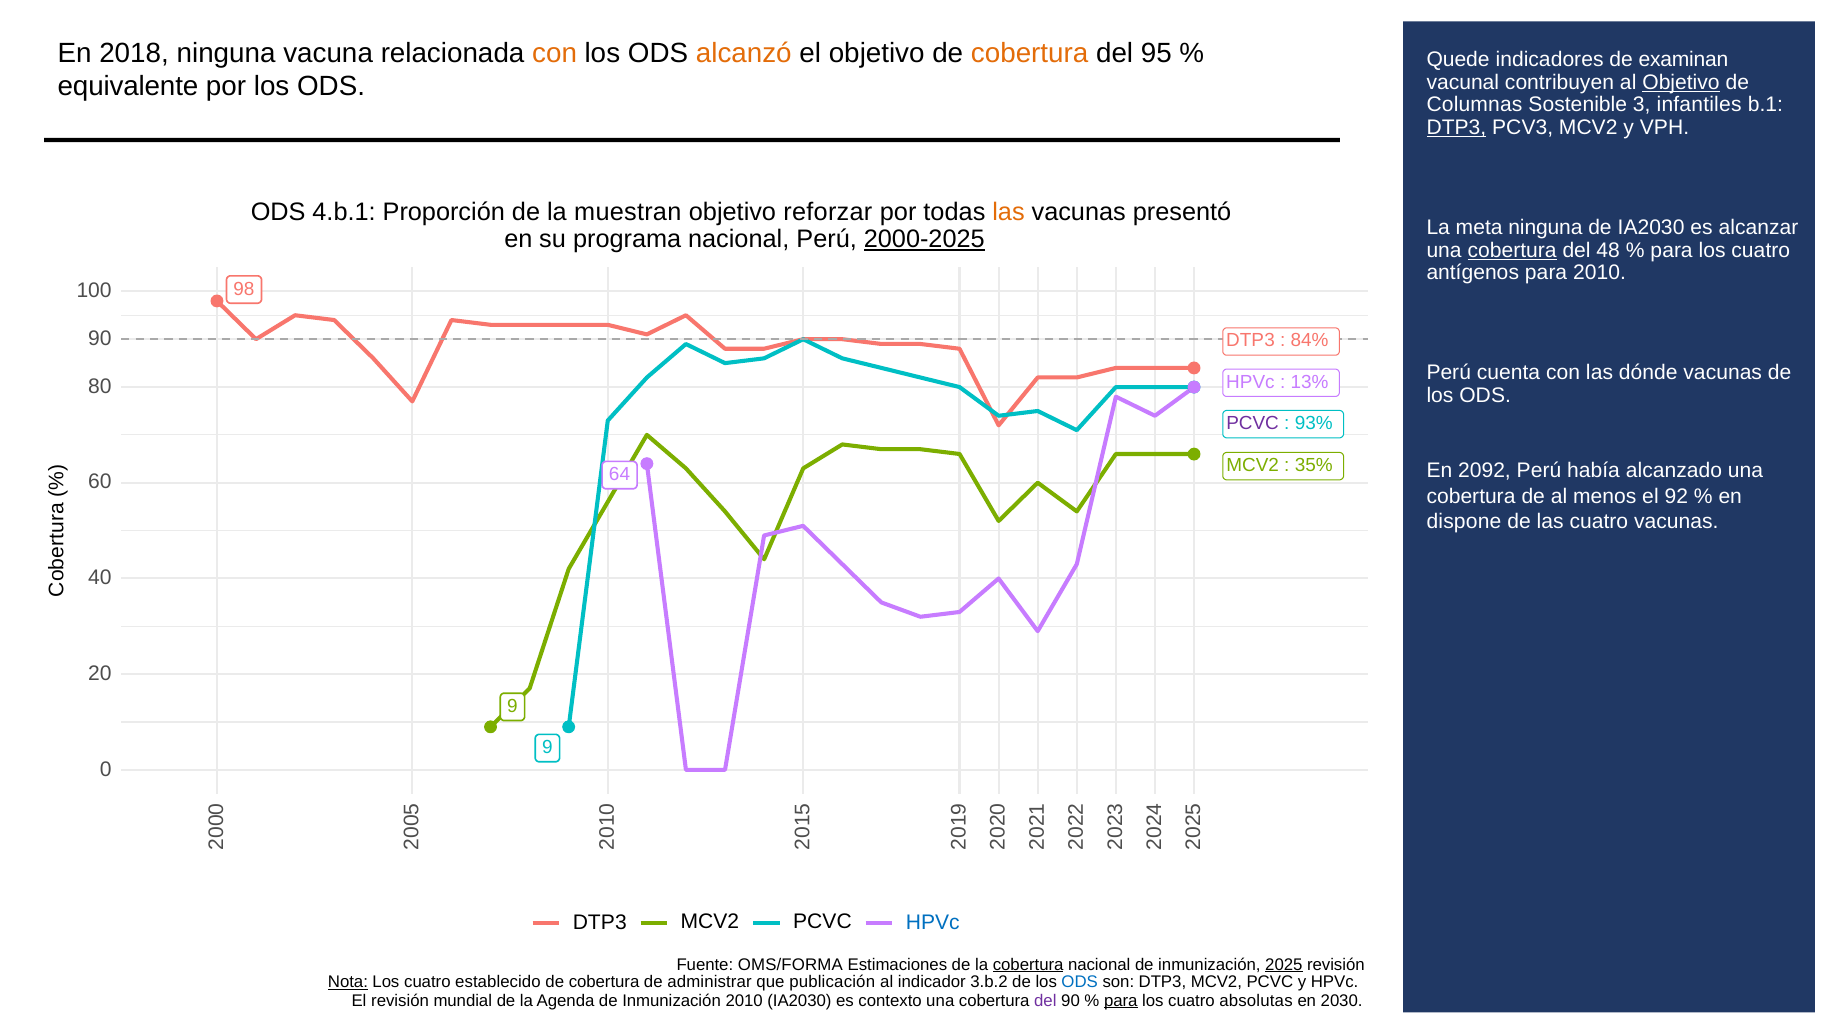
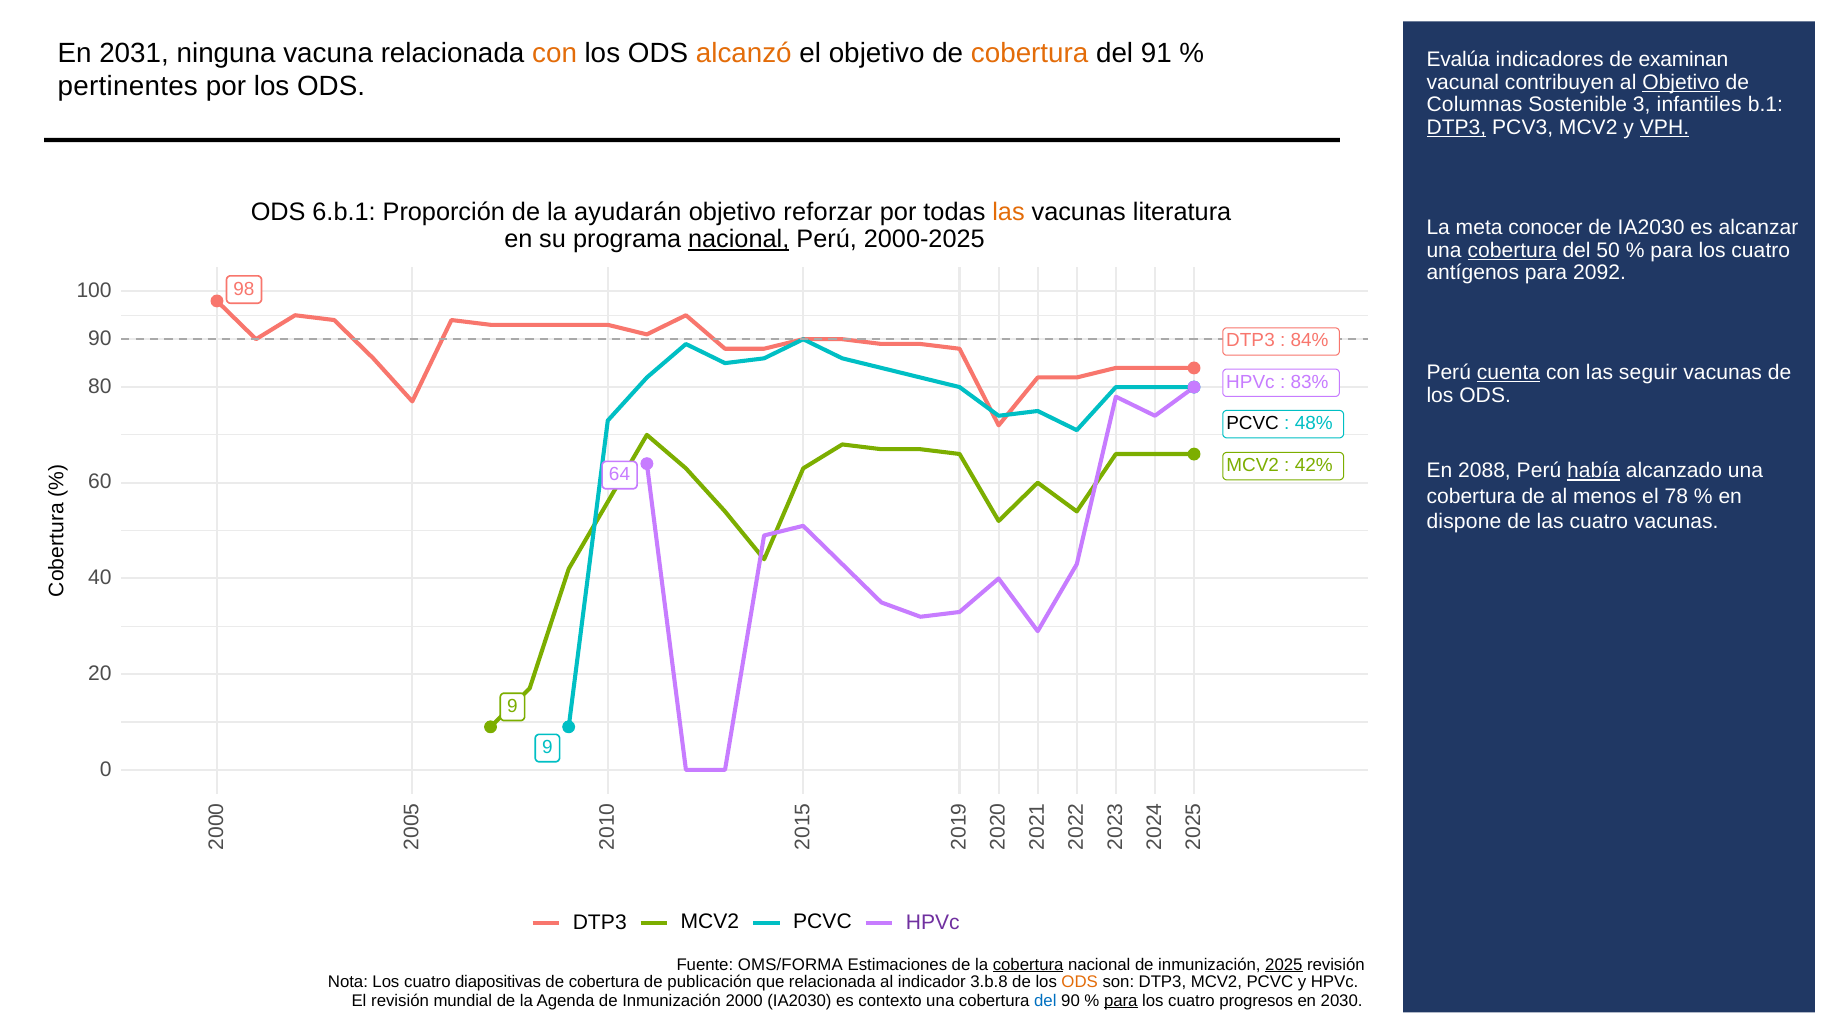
2018: 2018 -> 2031 (134, 53)
95: 95 -> 91 (1156, 53)
Quede: Quede -> Evalúa (1458, 59)
equivalente: equivalente -> pertinentes (128, 86)
VPH underline: none -> present (1664, 128)
4.b.1: 4.b.1 -> 6.b.1 (344, 212)
muestran: muestran -> ayudarán (628, 212)
presentó: presentó -> literatura (1182, 212)
meta ninguna: ninguna -> conocer (1545, 227)
nacional underline: none -> present (739, 239)
2000-2025 underline: present -> none (924, 239)
48: 48 -> 50 (1608, 250)
para 2010: 2010 -> 2092 (1600, 273)
cuenta underline: none -> present (1508, 373)
dónde: dónde -> seguir (1648, 373)
13%: 13% -> 83% (1310, 382)
PCVC colour: purple -> black (1253, 423)
93%: 93% -> 48% (1314, 423)
35%: 35% -> 42% (1314, 465)
2092: 2092 -> 2088 (1484, 471)
había underline: none -> present (1594, 471)
92: 92 -> 78 (1676, 496)
HPVc colour: blue -> purple (933, 922)
Nota underline: present -> none (348, 982)
establecido: establecido -> diapositivas (498, 982)
administrar: administrar -> publicación (710, 982)
que publicación: publicación -> relacionada (832, 982)
3.b.2: 3.b.2 -> 3.b.8 (989, 982)
ODS colour: blue -> orange (1080, 982)
Inmunización 2010: 2010 -> 2000 (744, 1000)
del colour: purple -> blue (1045, 1000)
absolutas: absolutas -> progresos (1256, 1000)
